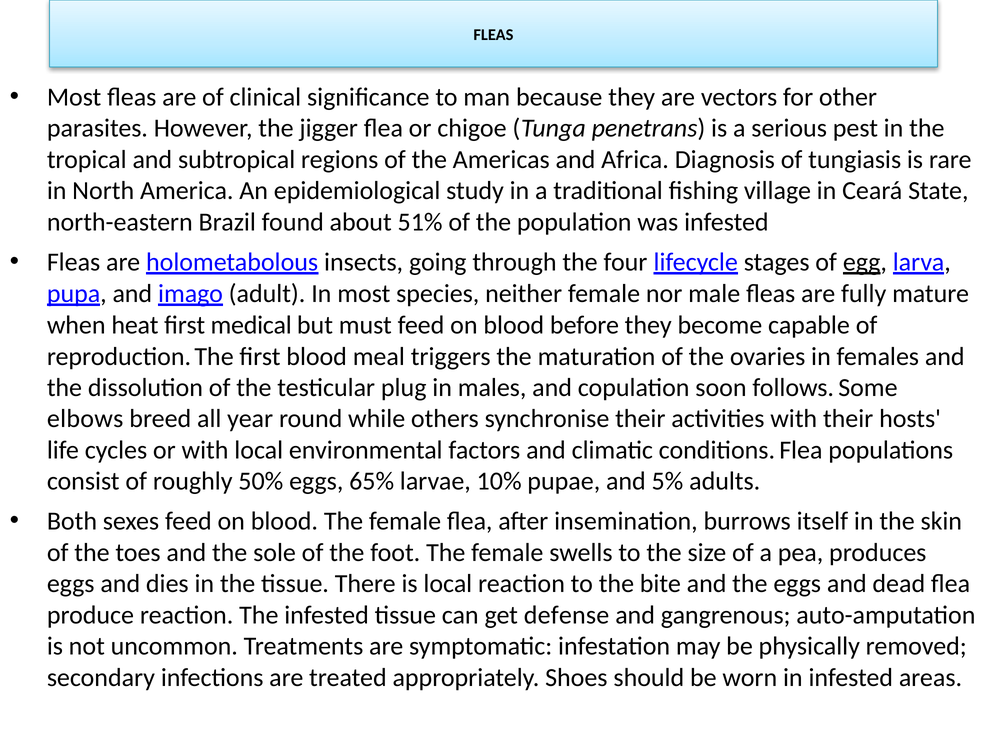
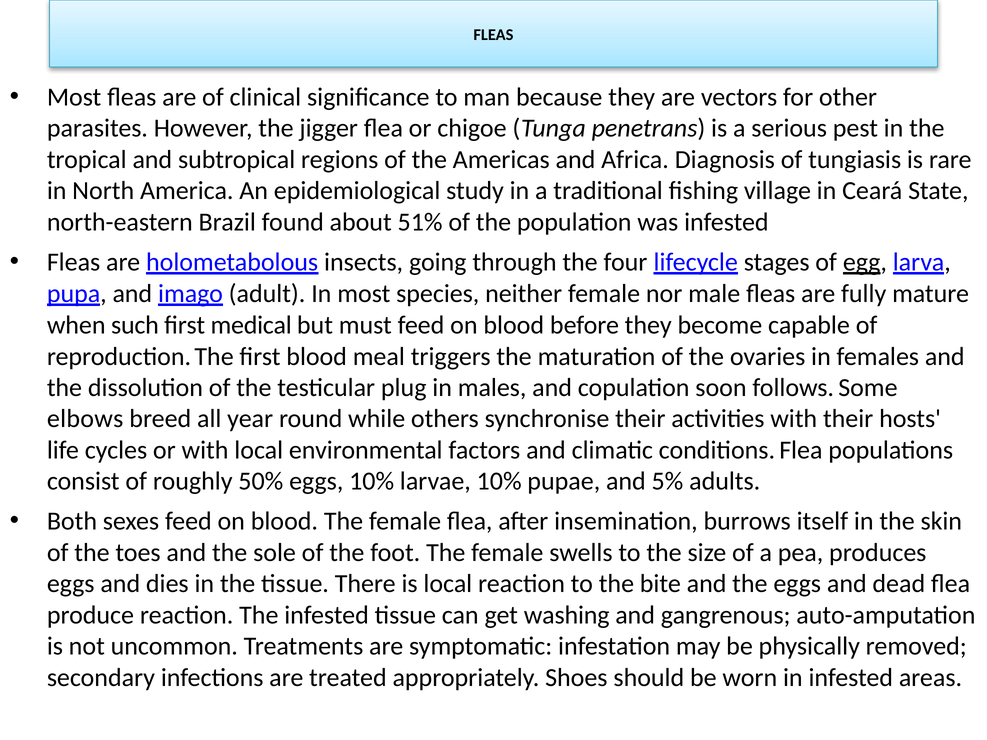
heat: heat -> such (135, 325)
eggs 65%: 65% -> 10% (372, 482)
defense: defense -> washing (567, 615)
